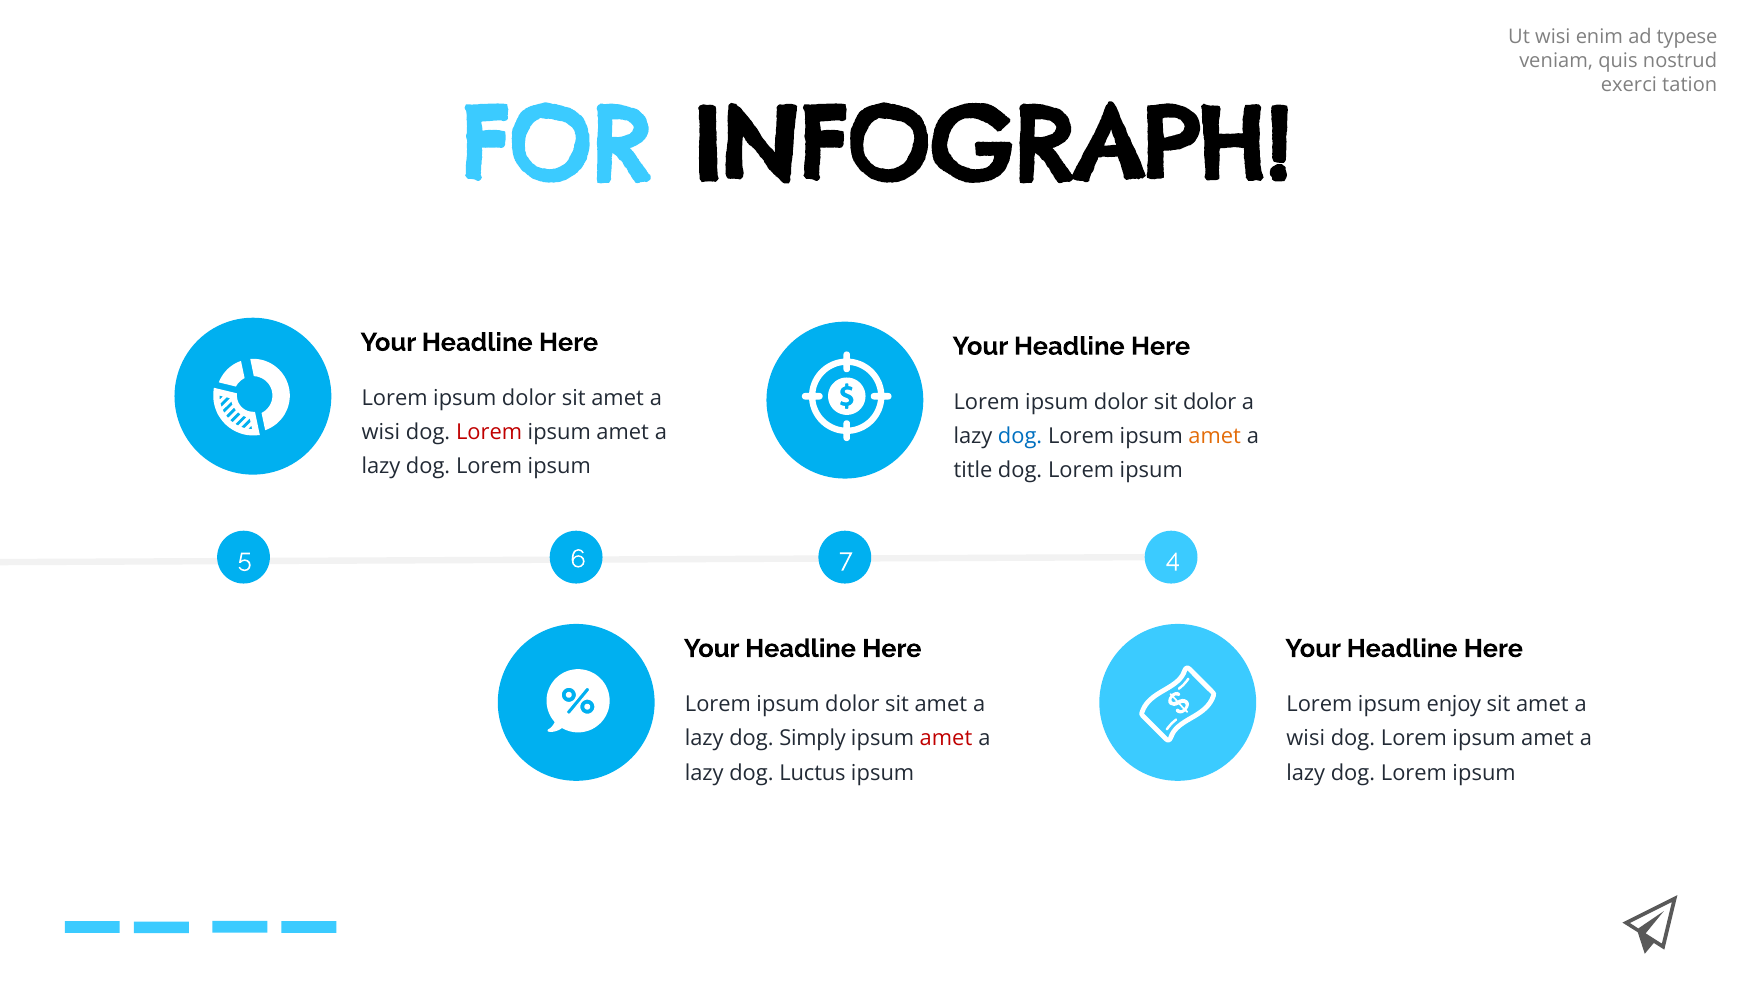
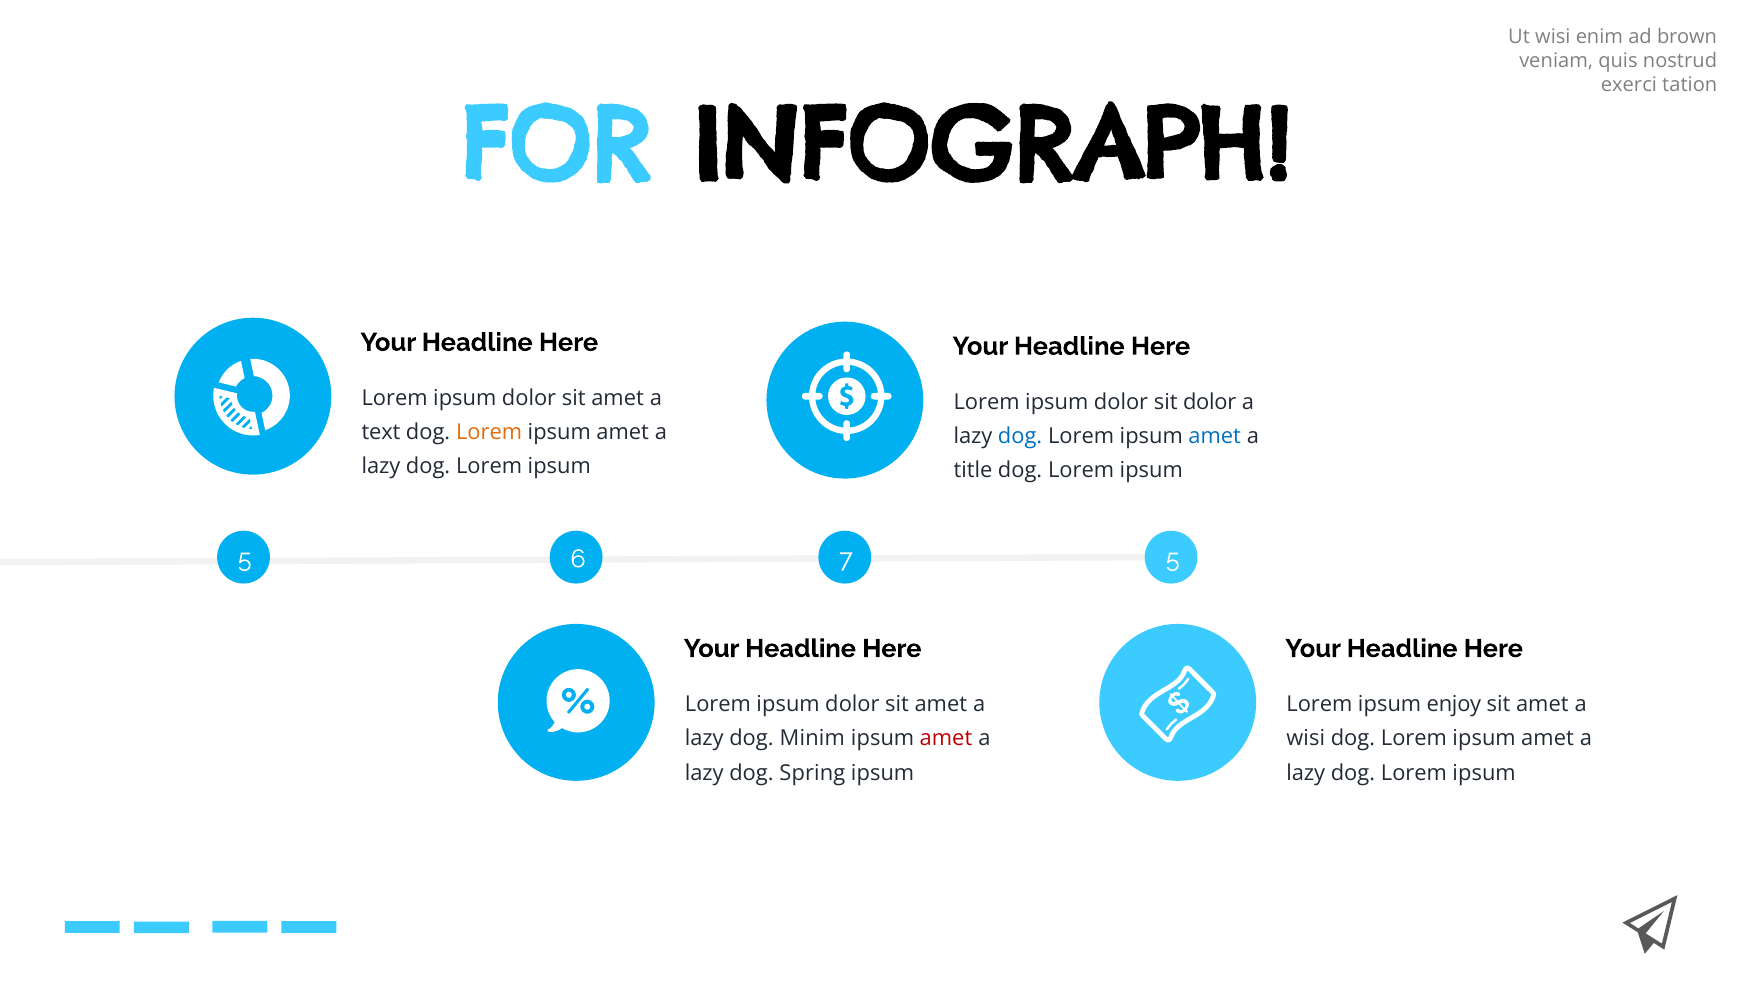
typese: typese -> brown (1687, 37)
wisi: wisi -> text (381, 432)
Lorem colour: red -> orange (489, 432)
amet colour: orange -> blue (1215, 436)
7 4: 4 -> 5 (1173, 559)
Simply: Simply -> Minim (812, 738)
Luctus: Luctus -> Spring (812, 772)
